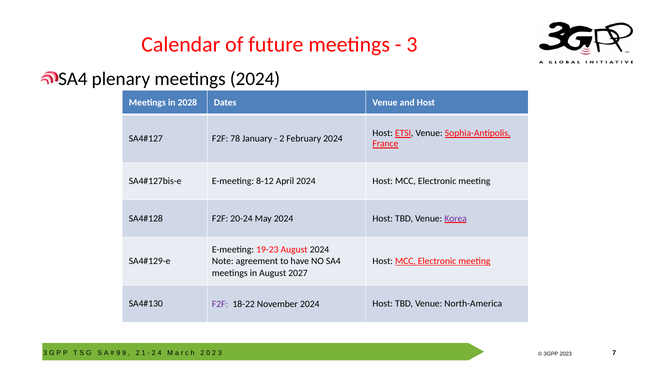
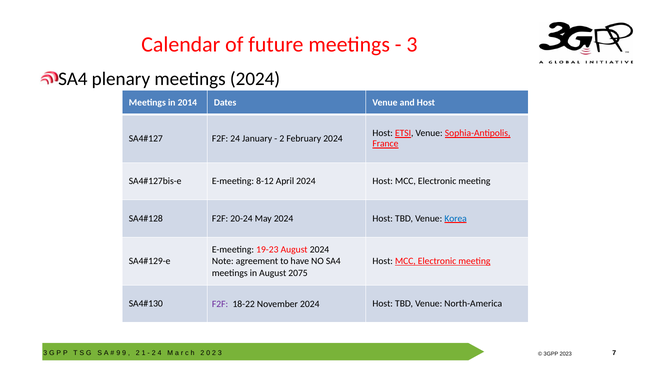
2028: 2028 -> 2014 (187, 102)
78: 78 -> 24 (235, 138)
Korea colour: purple -> blue (456, 218)
2027: 2027 -> 2075 (298, 272)
